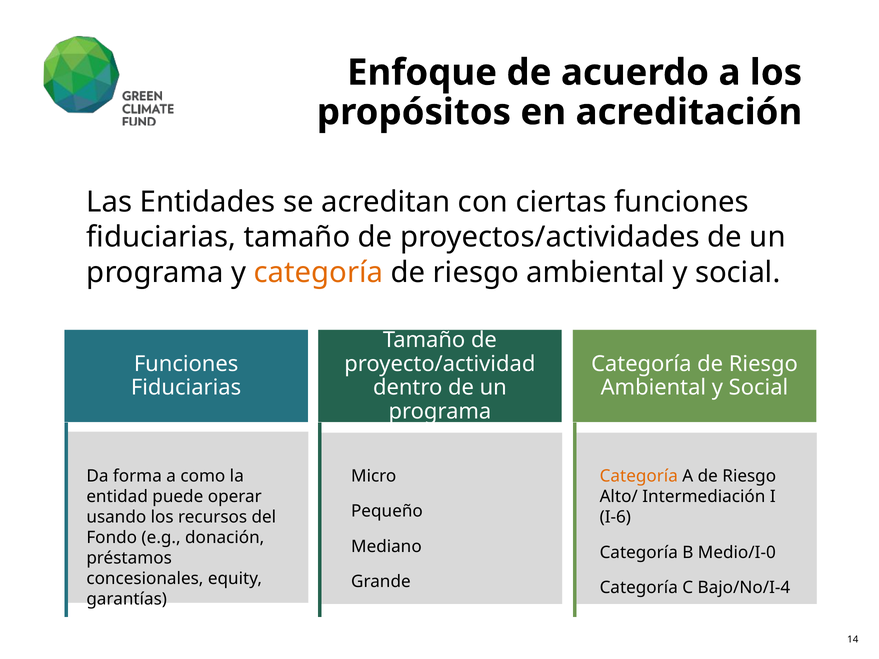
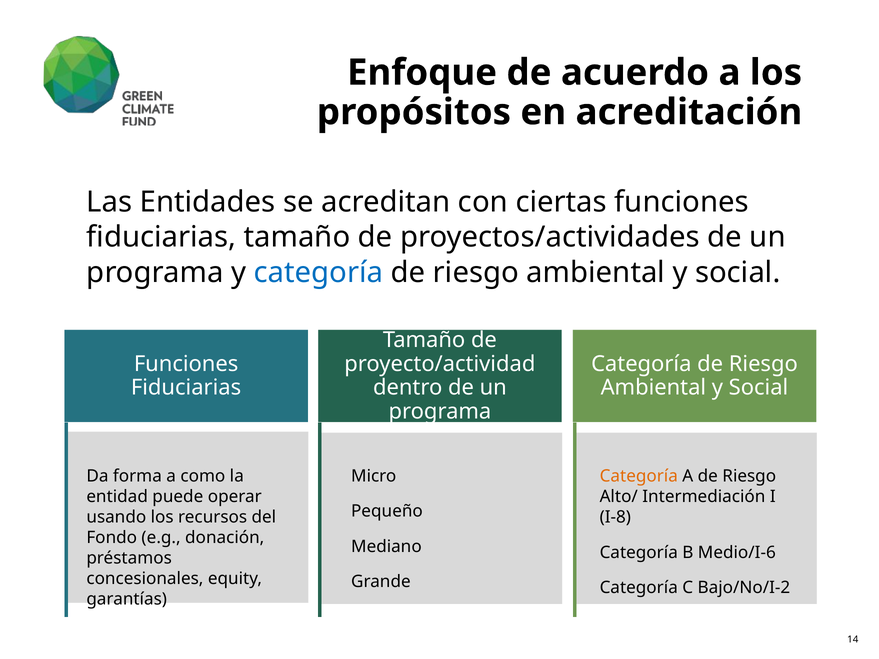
categoría colour: orange -> blue (318, 272)
I-6: I-6 -> I-8 (615, 517)
Medio/I-0: Medio/I-0 -> Medio/I-6 (737, 553)
Bajo/No/I-4: Bajo/No/I-4 -> Bajo/No/I-2 (744, 588)
